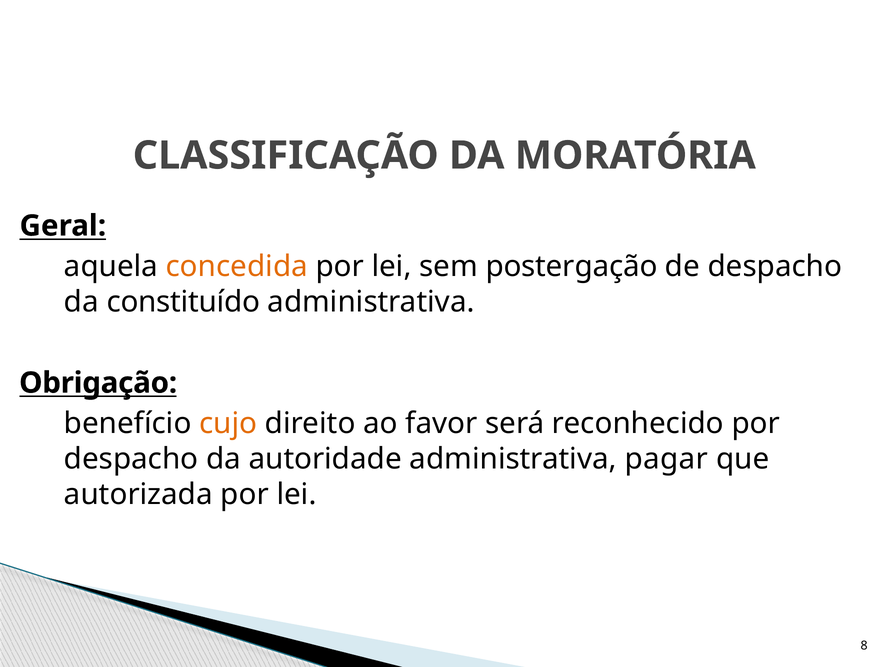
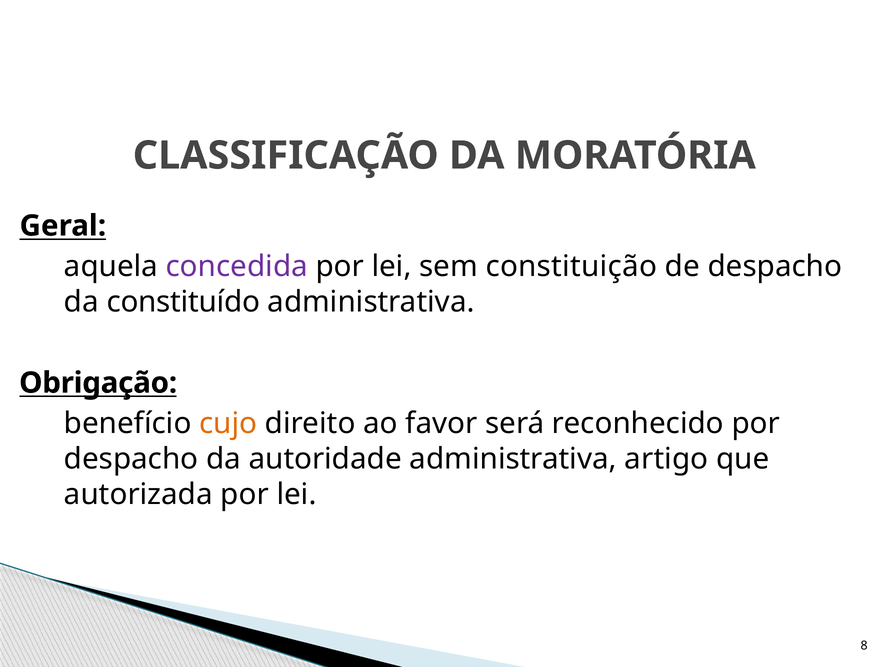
concedida colour: orange -> purple (237, 266)
postergação: postergação -> constituição (571, 266)
pagar: pagar -> artigo (666, 459)
